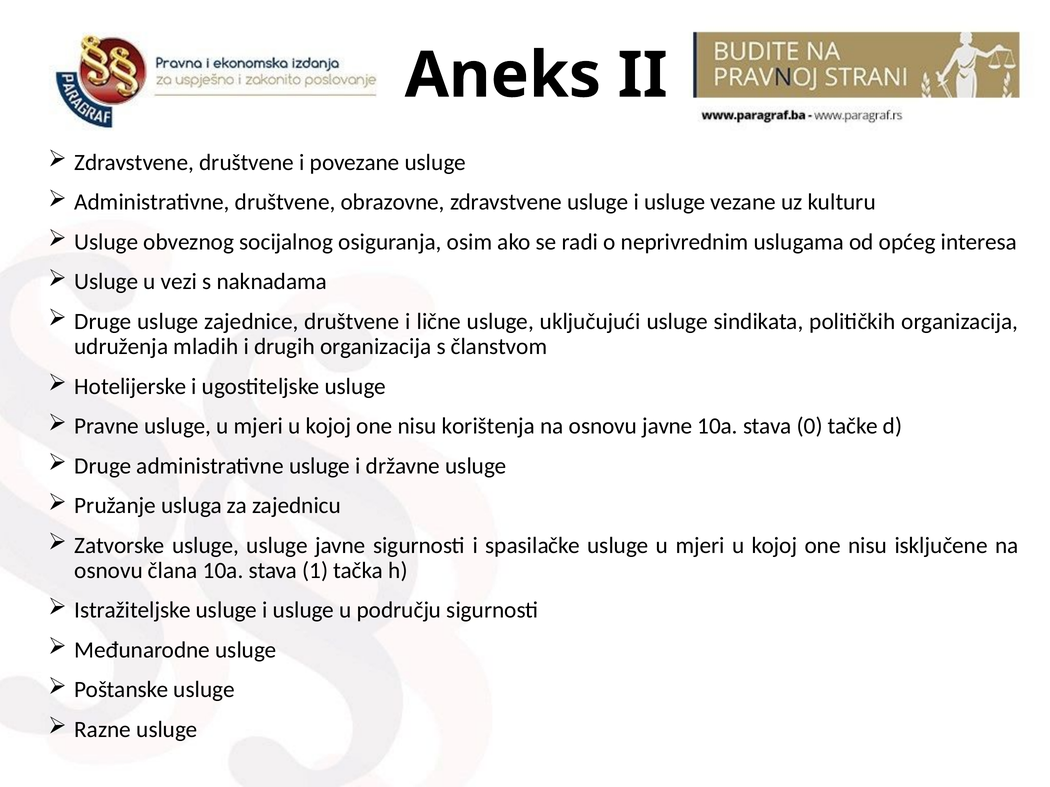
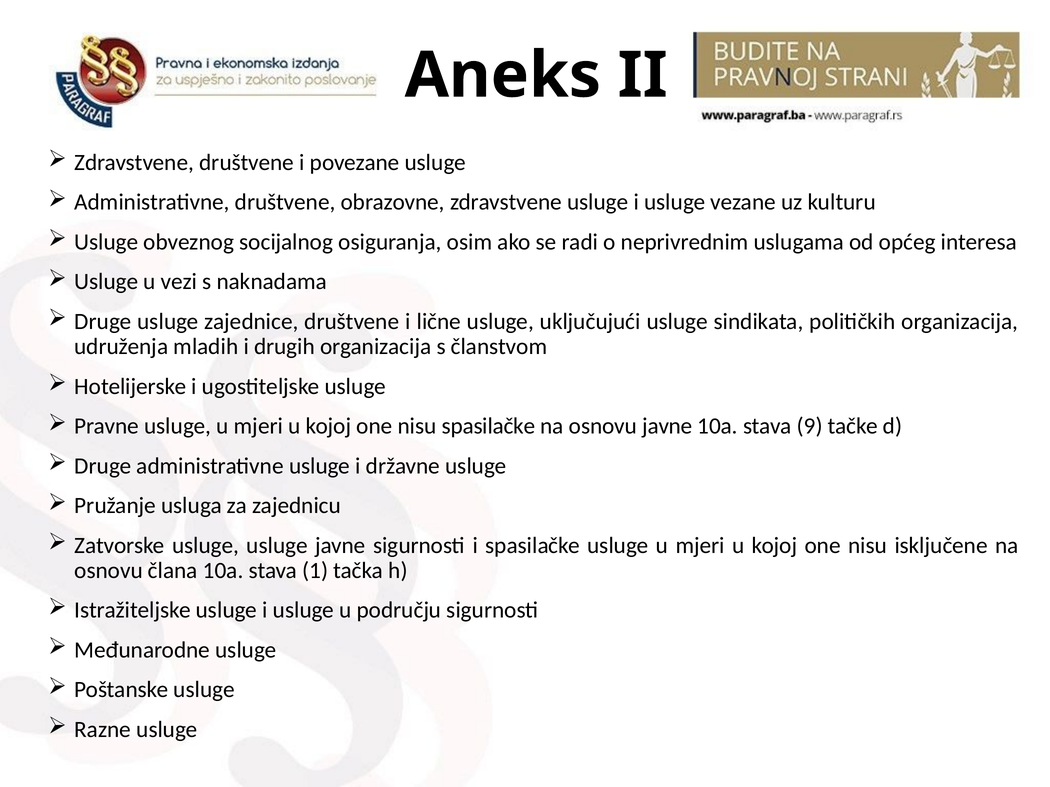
nisu korištenja: korištenja -> spasilačke (488, 426)
0: 0 -> 9 (810, 426)
